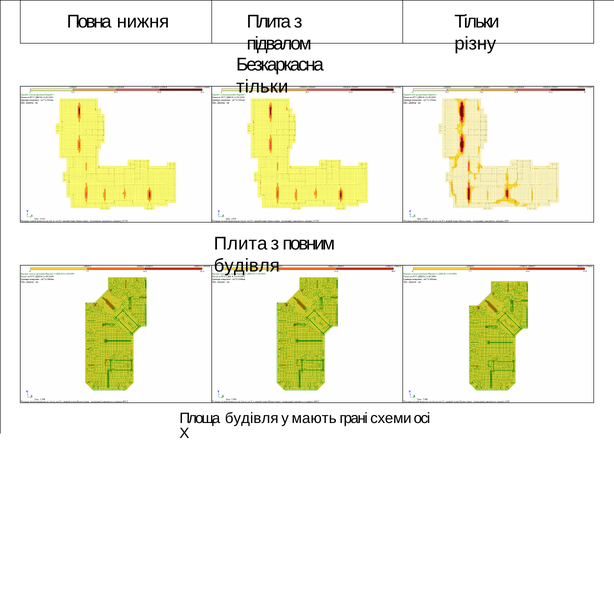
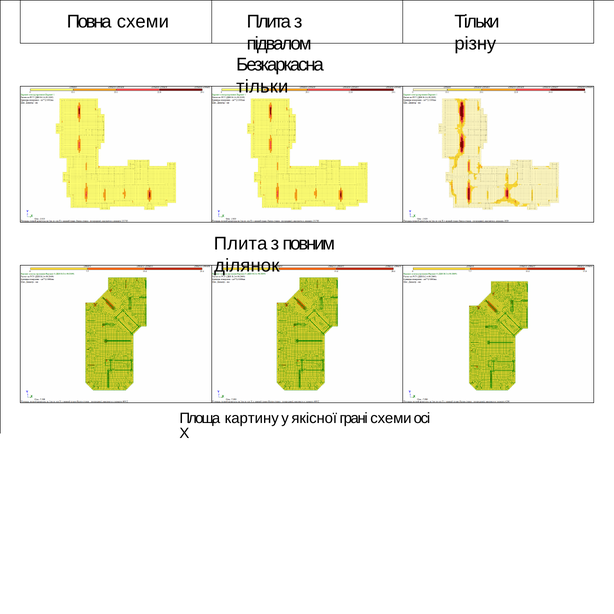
Повна нижня: нижня -> схеми (143, 21)
будівля: будівля -> ділянок (247, 266)
Площа будівля: будівля -> картину (252, 418)
мають: мають -> якісної (314, 418)
